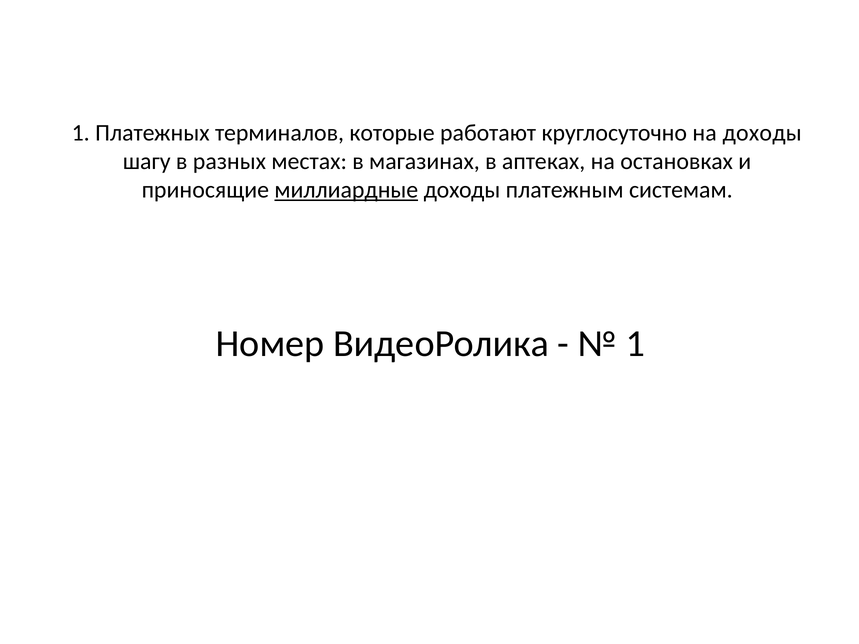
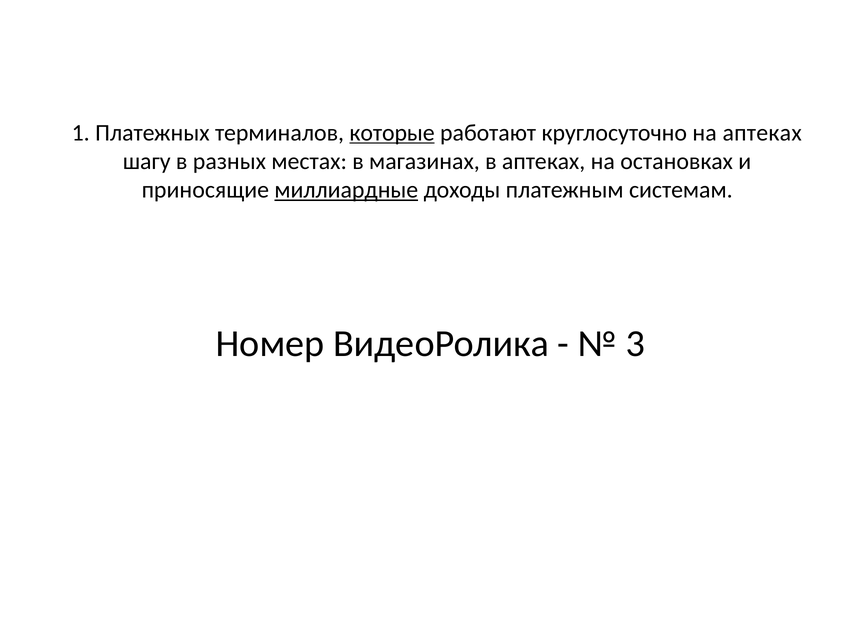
которые underline: none -> present (392, 133)
на доходы: доходы -> аптеках (762, 133)
1: 1 -> 3 (635, 344)
